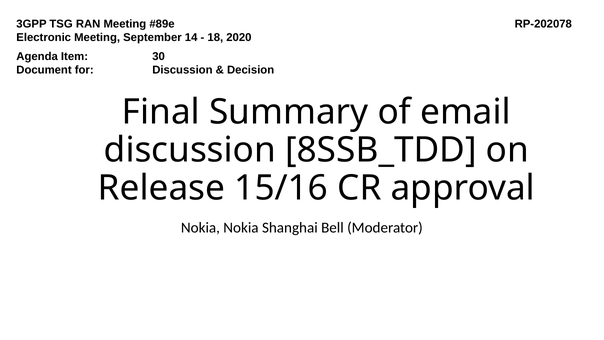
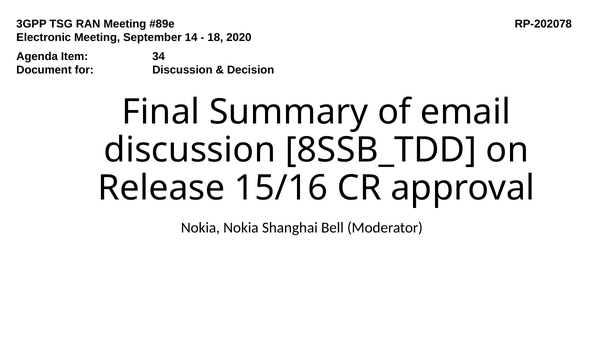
30: 30 -> 34 (159, 57)
